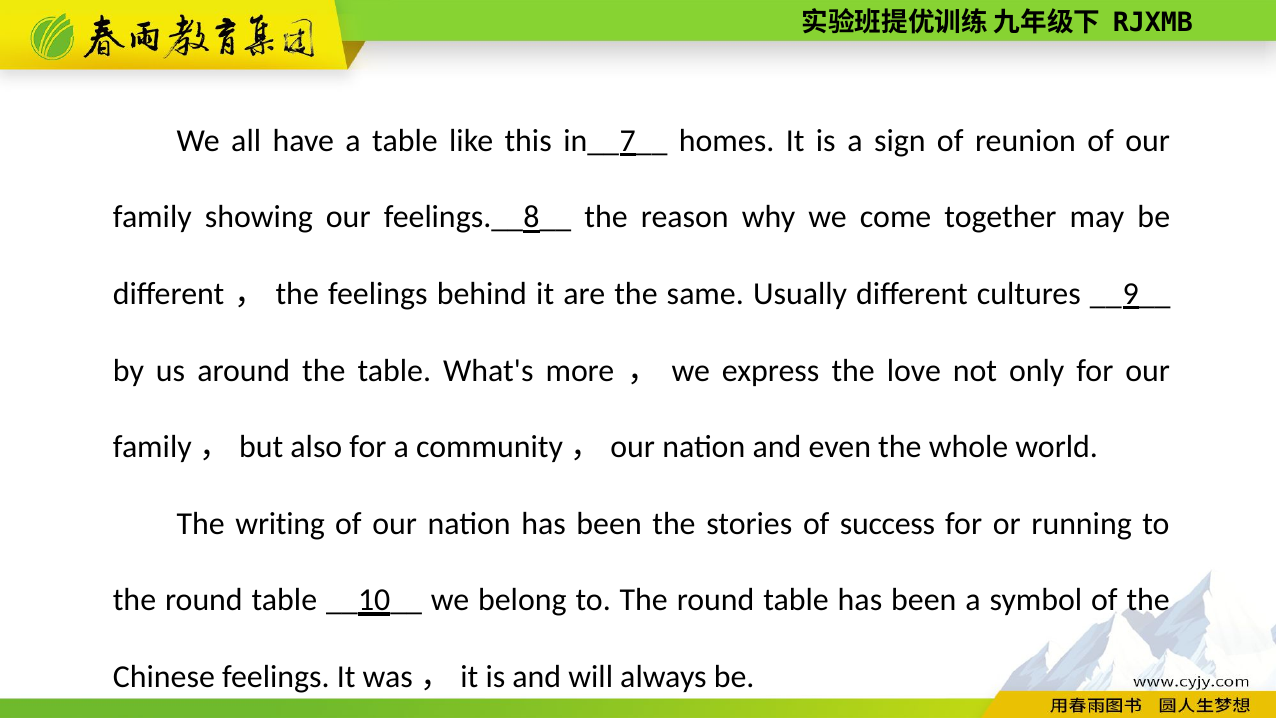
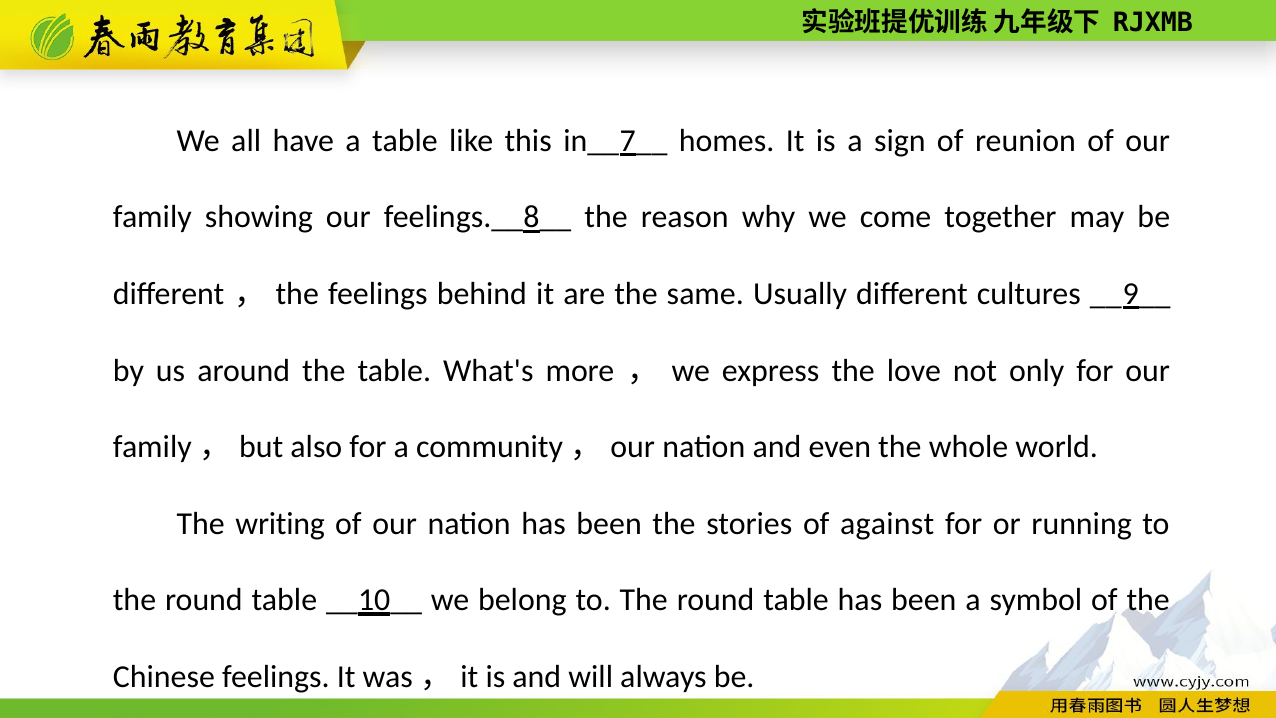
success: success -> against (887, 523)
